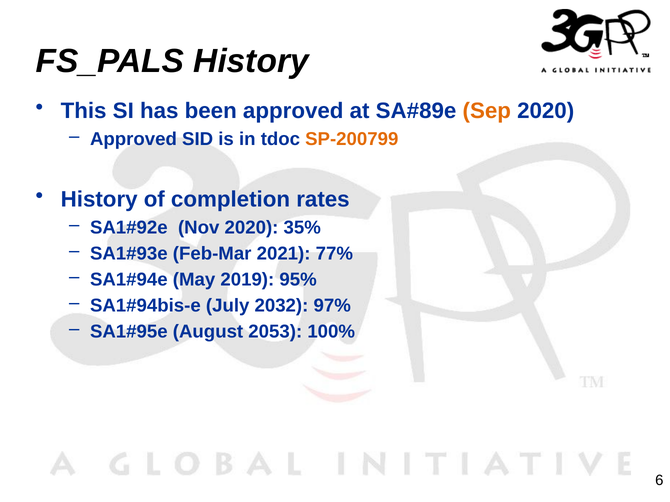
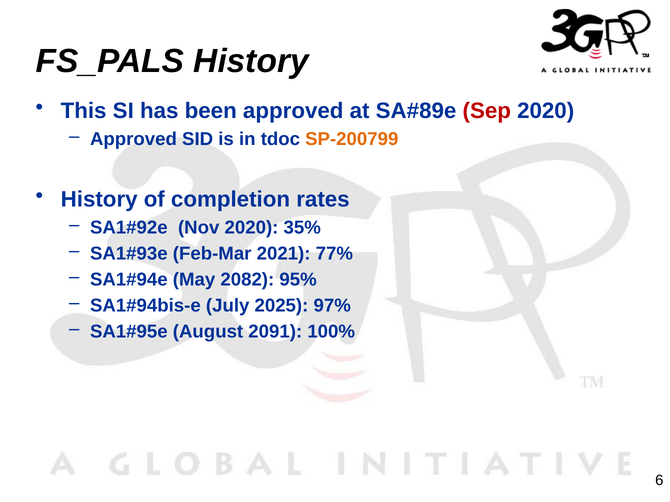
Sep colour: orange -> red (487, 111)
2019: 2019 -> 2082 (247, 280)
2032: 2032 -> 2025 (281, 306)
2053: 2053 -> 2091 (275, 332)
